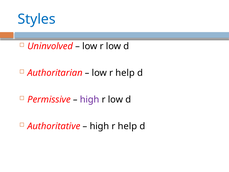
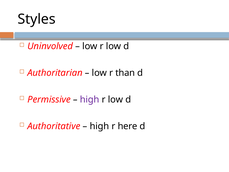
Styles colour: blue -> black (37, 19)
low r help: help -> than (125, 73)
high r help: help -> here (128, 126)
